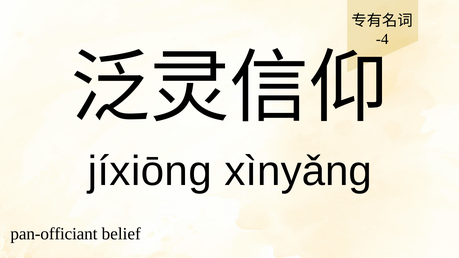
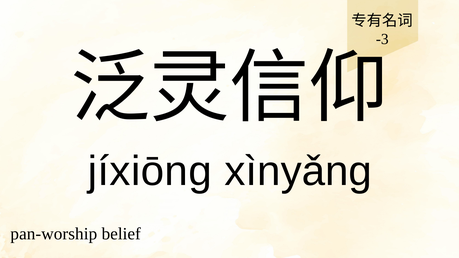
-4: -4 -> -3 (382, 39)
pan-officiant: pan-officiant -> pan-worship (54, 234)
